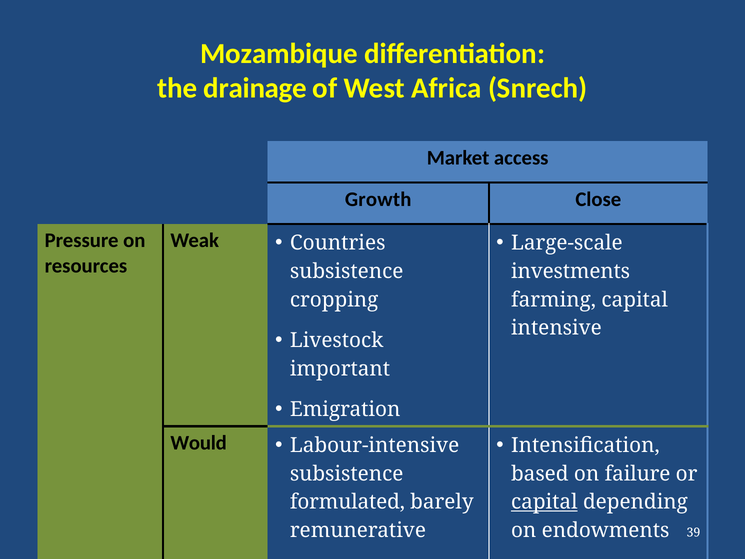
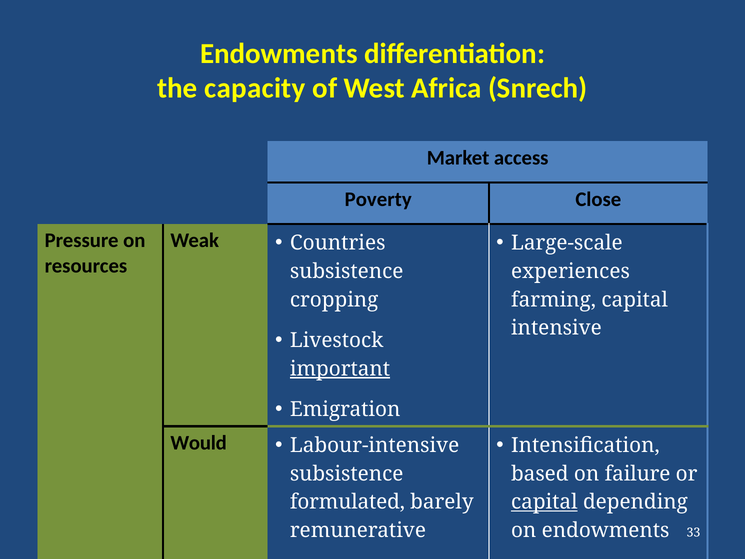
Mozambique: Mozambique -> Endowments (279, 54)
drainage: drainage -> capacity (255, 88)
Growth: Growth -> Poverty (378, 199)
investments: investments -> experiences (570, 271)
important underline: none -> present (340, 369)
39: 39 -> 33 (693, 533)
